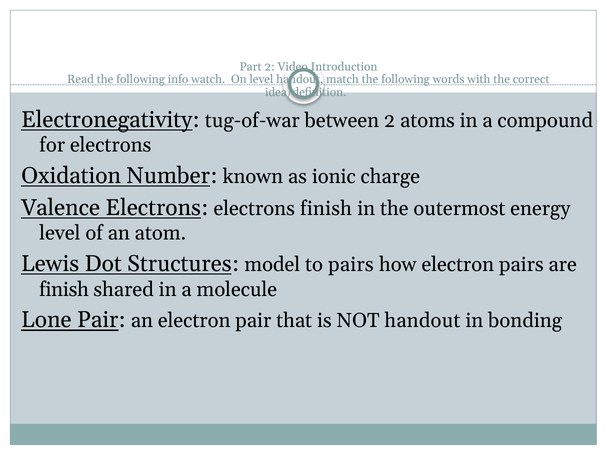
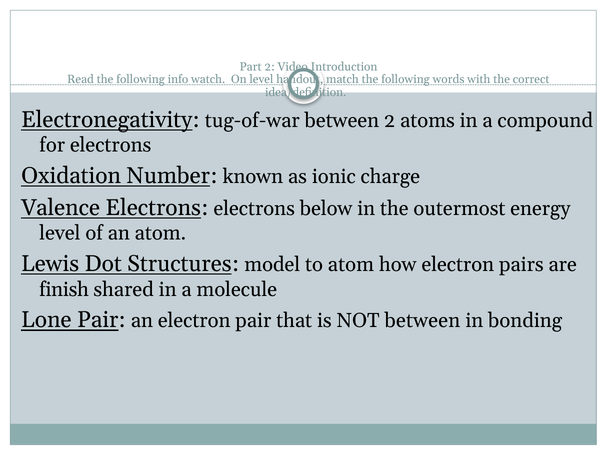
electrons finish: finish -> below (326, 209)
to pairs: pairs -> atom (351, 265)
NOT handout: handout -> between (422, 321)
